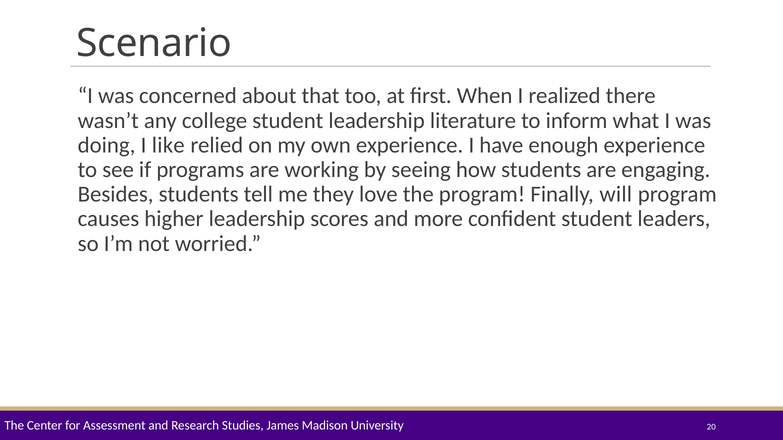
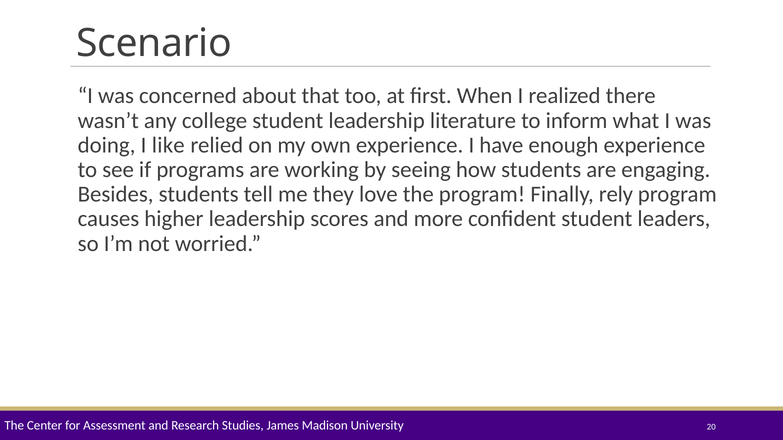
will: will -> rely (616, 195)
